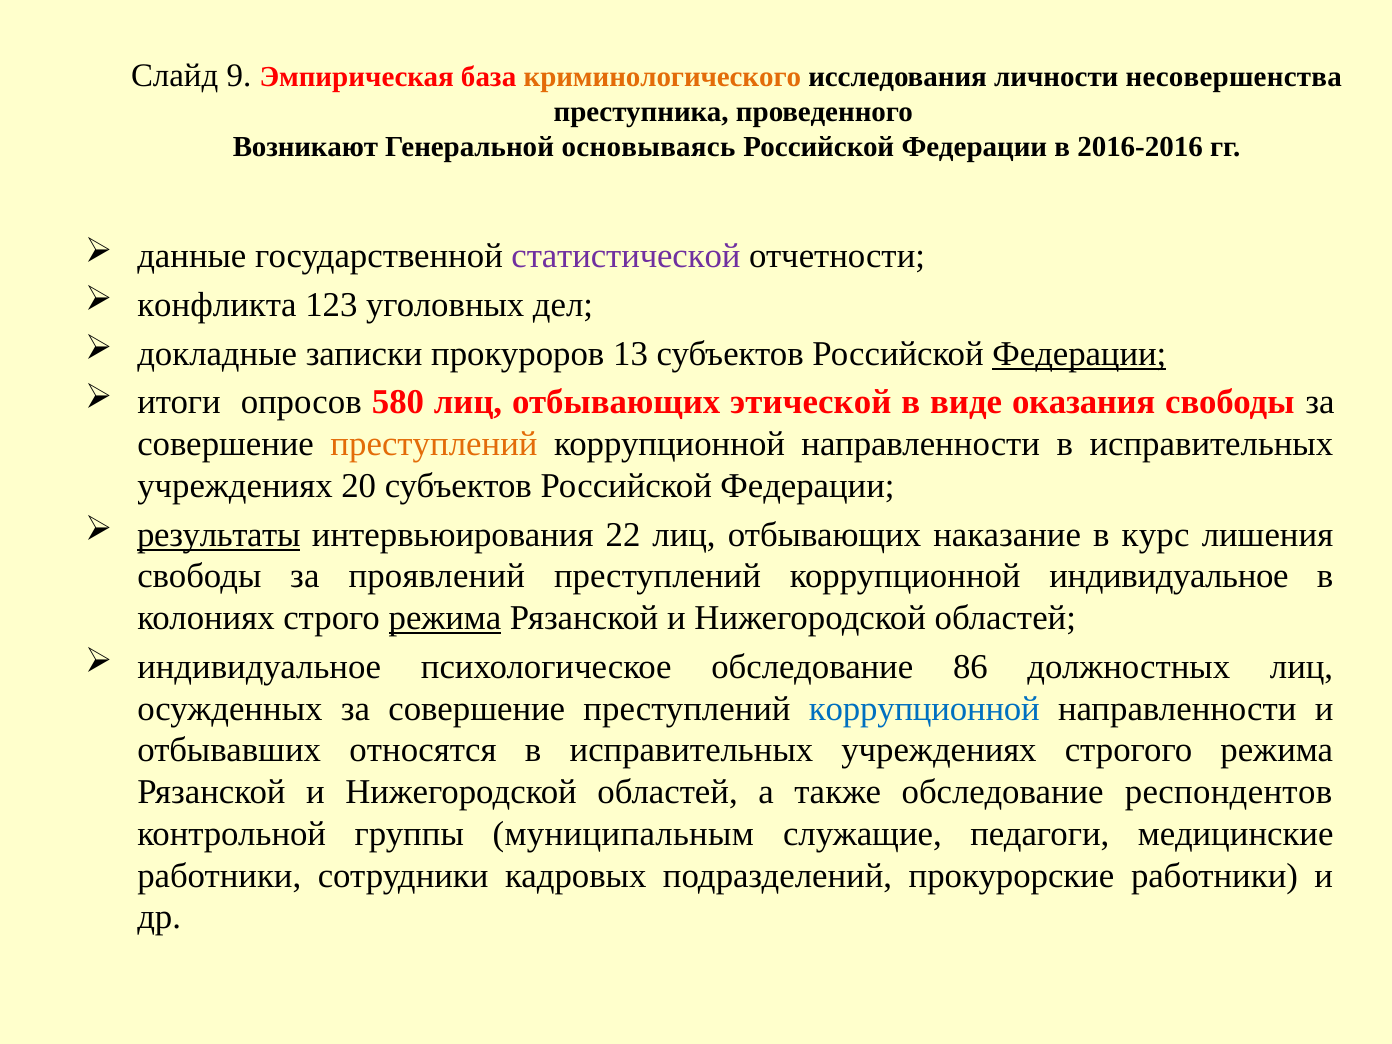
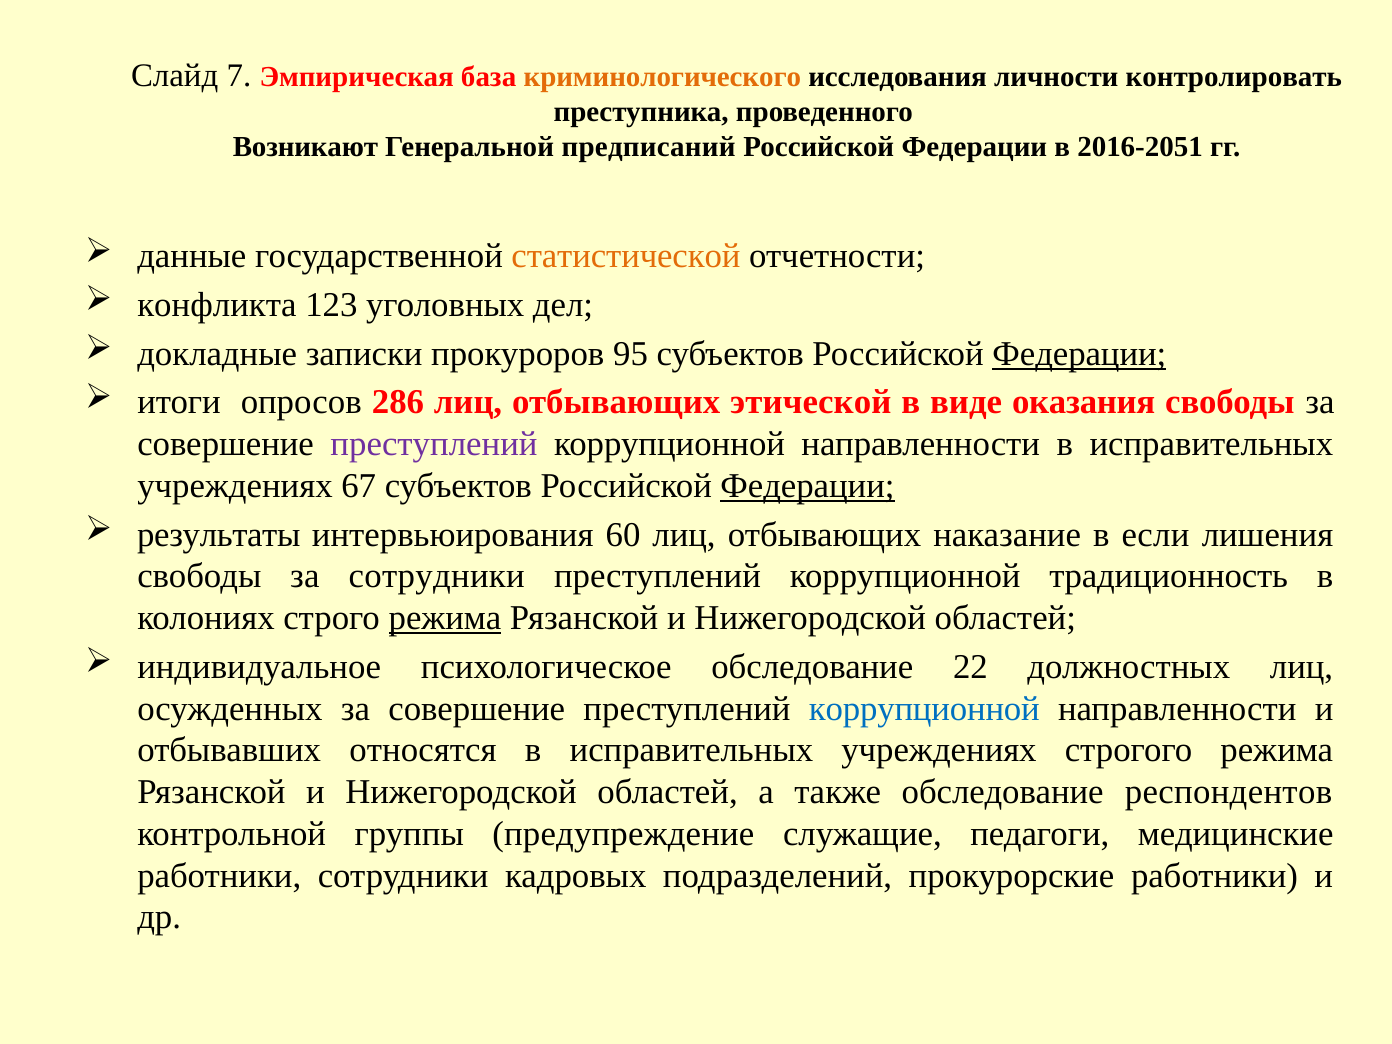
9: 9 -> 7 (239, 75)
несовершенства: несовершенства -> контролировать (1234, 77)
основываясь: основываясь -> предписаний (649, 147)
2016-2016: 2016-2016 -> 2016-2051 (1140, 147)
статистической colour: purple -> orange (626, 256)
13: 13 -> 95 (631, 354)
580: 580 -> 286 (398, 402)
преступлений colour: orange -> purple (434, 444)
20: 20 -> 67 (359, 486)
Федерации underline: none -> present (808, 486)
результаты underline: present -> none (219, 535)
22: 22 -> 60 (623, 535)
курс: курс -> если (1156, 535)
за проявлений: проявлений -> сотрудники (437, 576)
коррупционной индивидуальное: индивидуальное -> традиционность (1169, 576)
86: 86 -> 22 (970, 667)
муниципальным: муниципальным -> предупреждение (623, 834)
